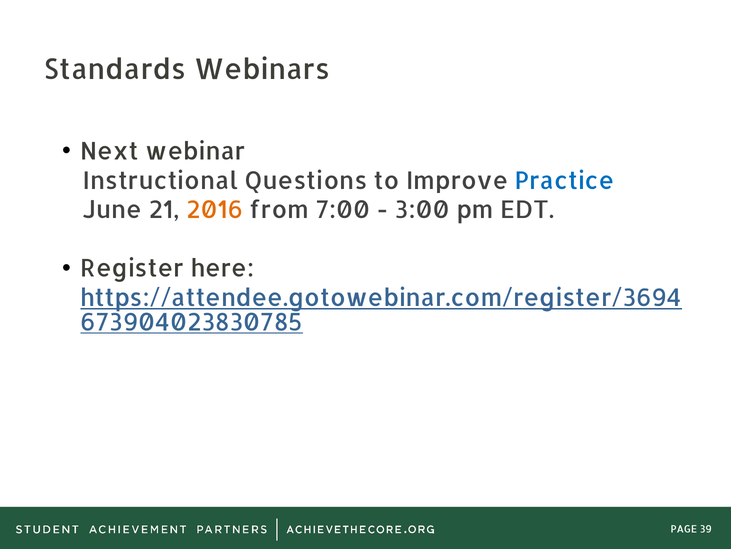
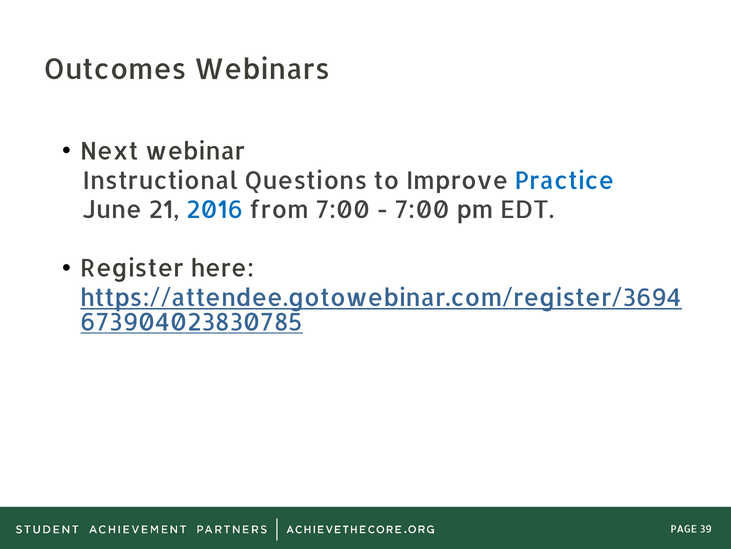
Standards: Standards -> Outcomes (115, 70)
2016 colour: orange -> blue (215, 210)
3:00: 3:00 -> 7:00 (422, 210)
